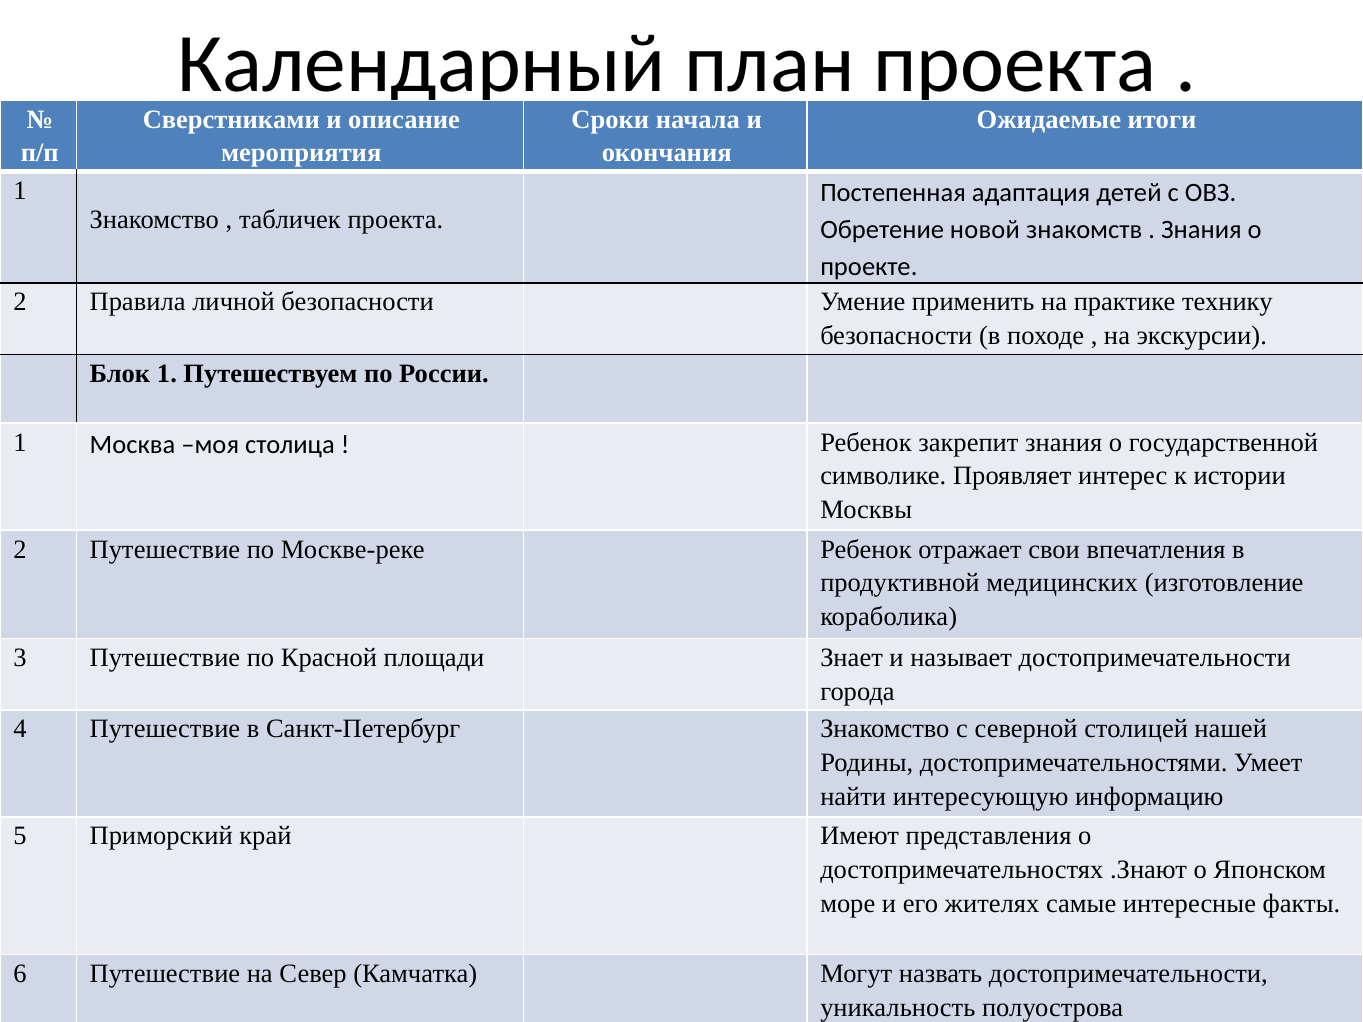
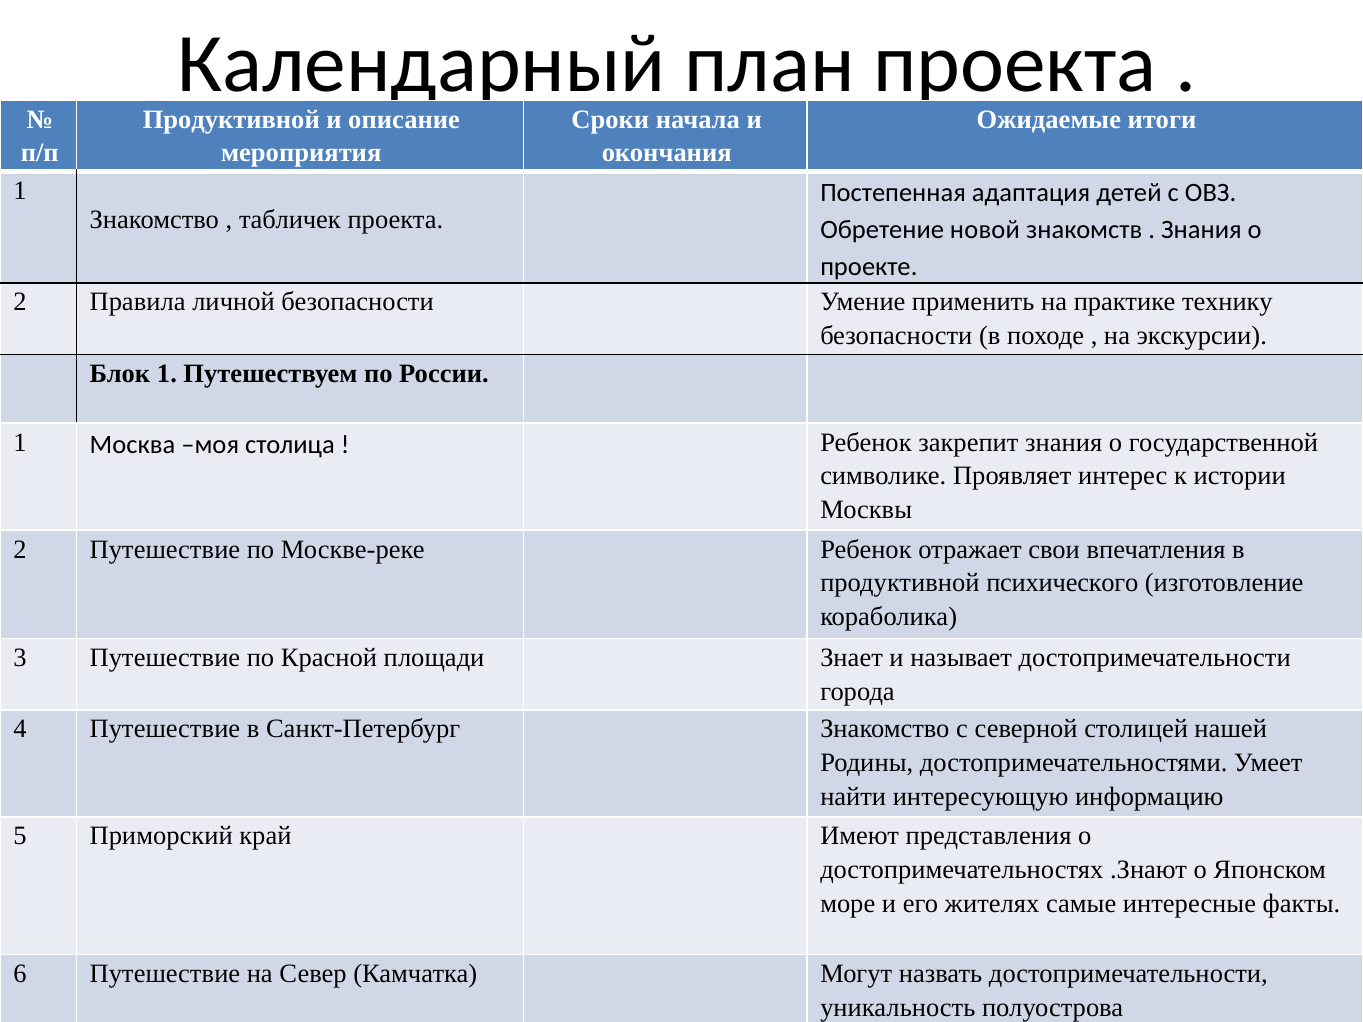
Сверстниками: Сверстниками -> Продуктивной (231, 120)
медицинских: медицинских -> психического (1062, 583)
